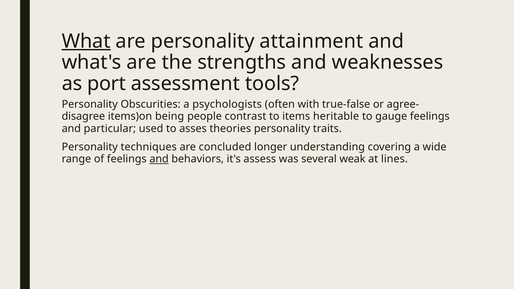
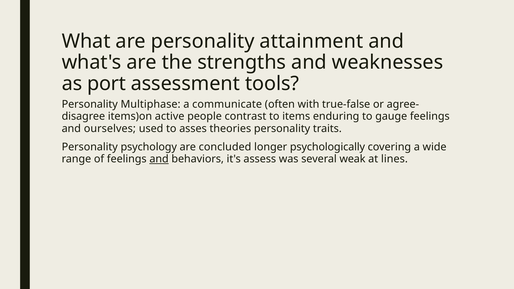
What underline: present -> none (86, 41)
Obscurities: Obscurities -> Multiphase (151, 104)
psychologists: psychologists -> communicate (227, 104)
being: being -> active (170, 117)
heritable: heritable -> enduring (336, 117)
particular: particular -> ourselves (110, 129)
techniques: techniques -> psychology (149, 147)
understanding: understanding -> psychologically (327, 147)
